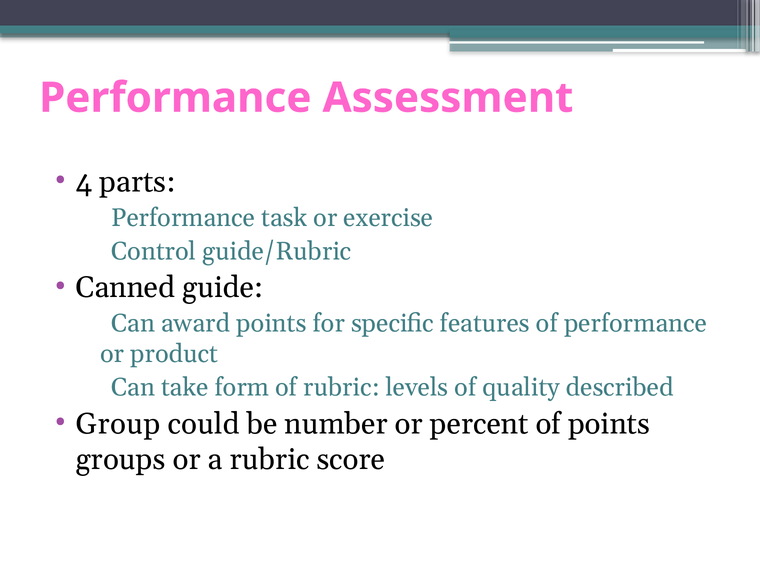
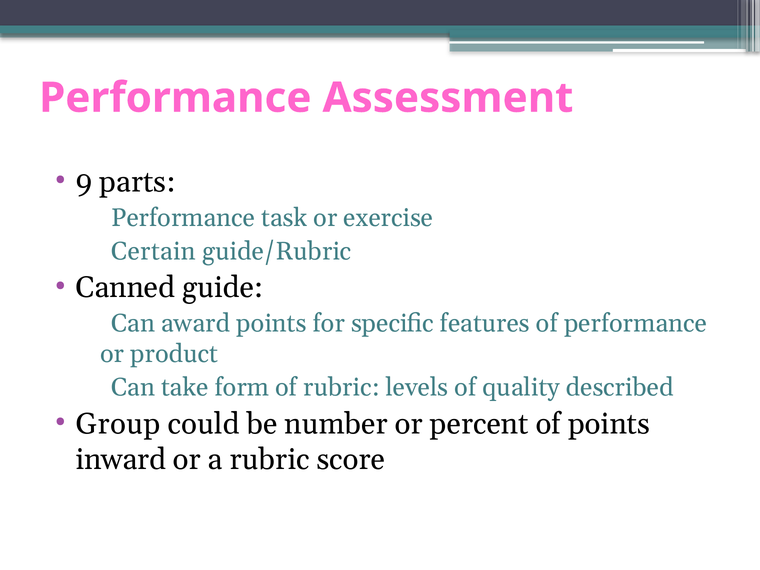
4: 4 -> 9 (84, 182)
Control: Control -> Certain (154, 251)
groups: groups -> inward (121, 459)
